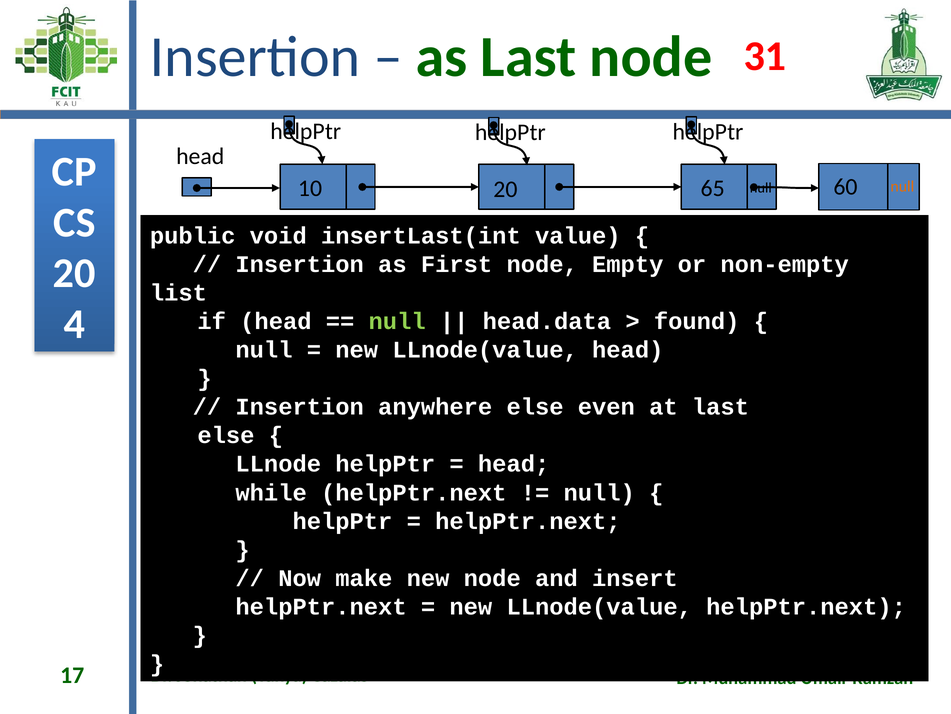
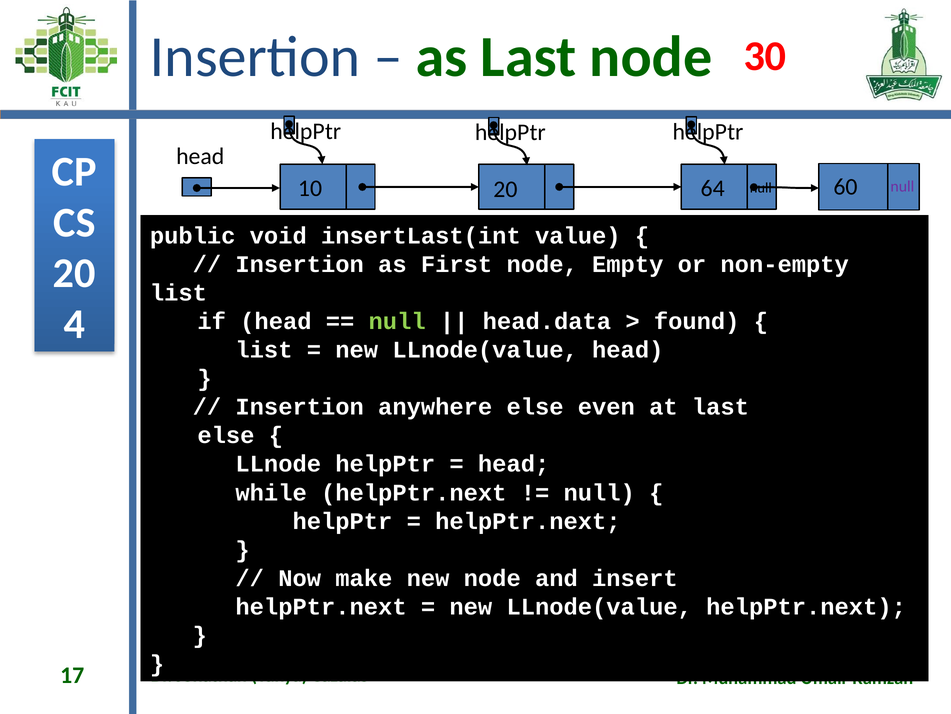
31: 31 -> 30 (765, 56)
null colour: orange -> purple (902, 186)
65: 65 -> 64 (713, 188)
null: null -> list (264, 350)
